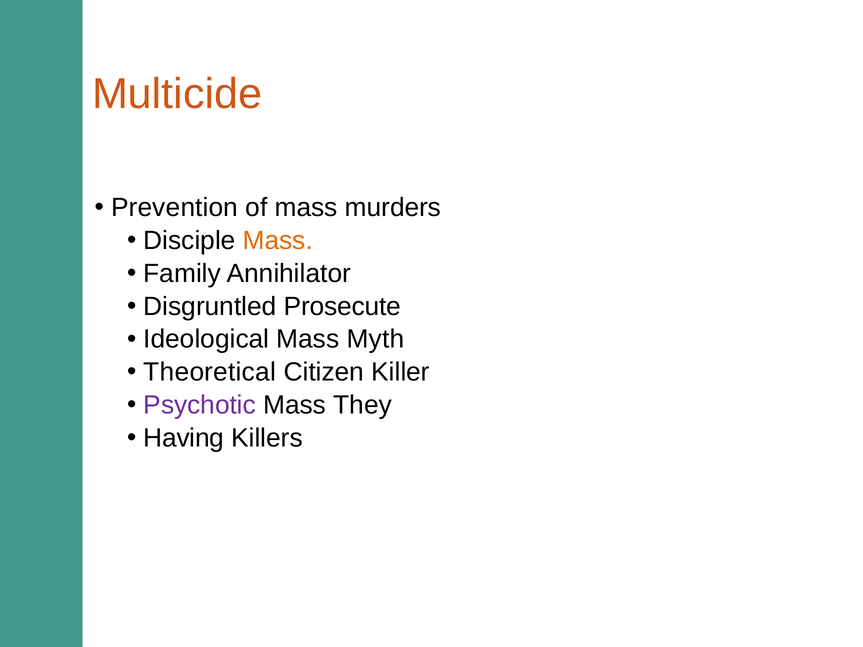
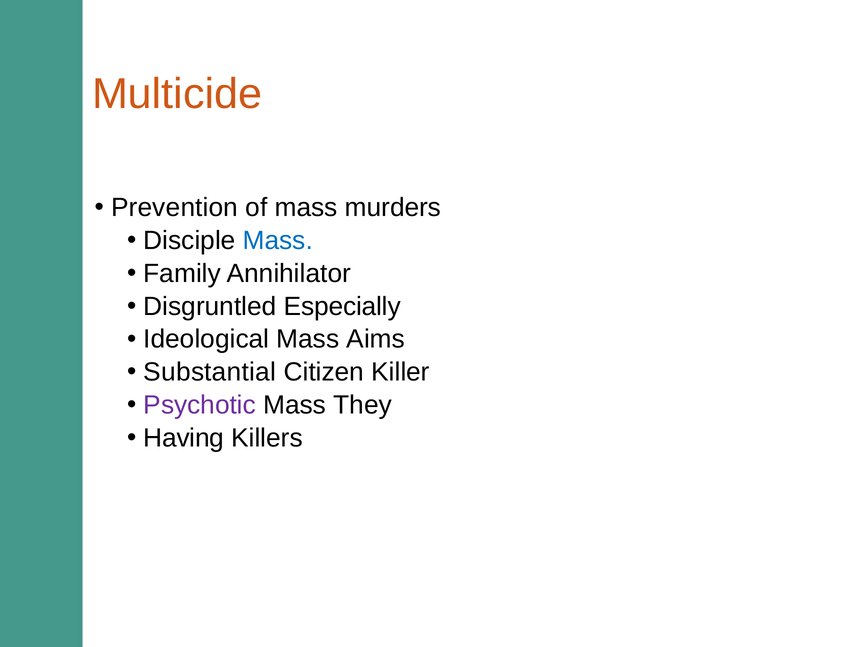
Mass colour: orange -> blue (278, 241)
Prosecute: Prosecute -> Especially (342, 306)
Myth: Myth -> Aims (376, 339)
Theoretical: Theoretical -> Substantial (210, 372)
